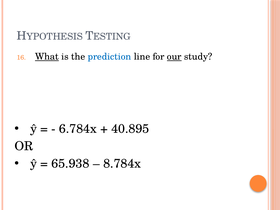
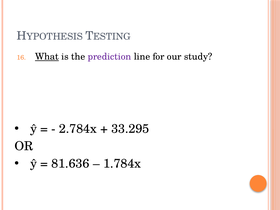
prediction colour: blue -> purple (109, 57)
our underline: present -> none (174, 57)
6.784x: 6.784x -> 2.784x (78, 129)
40.895: 40.895 -> 33.295 (130, 129)
65.938: 65.938 -> 81.636 (70, 164)
8.784x: 8.784x -> 1.784x (122, 164)
